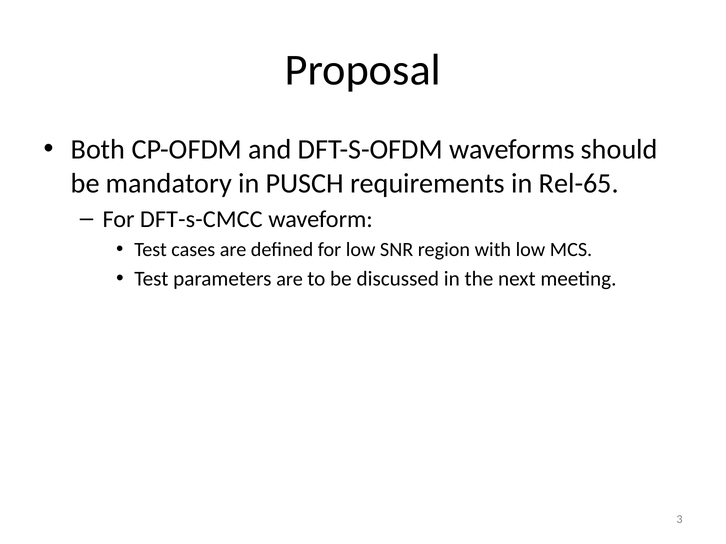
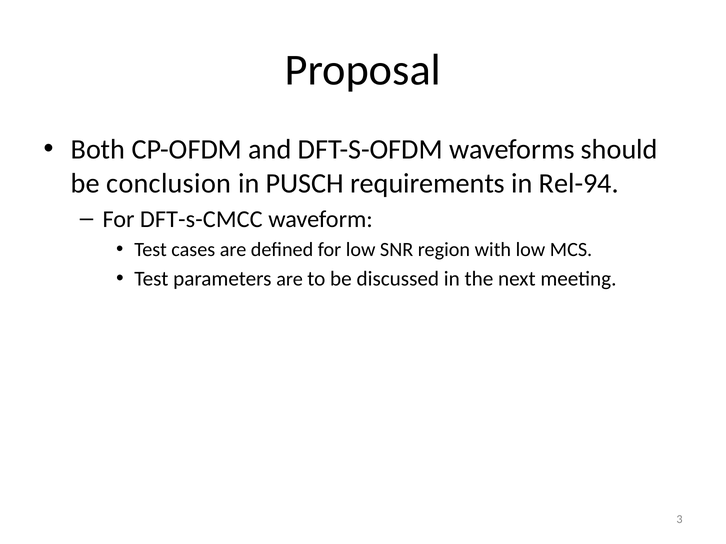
mandatory: mandatory -> conclusion (169, 183)
Rel-65: Rel-65 -> Rel-94 (579, 183)
